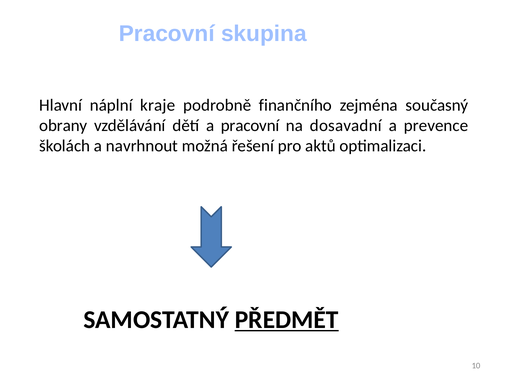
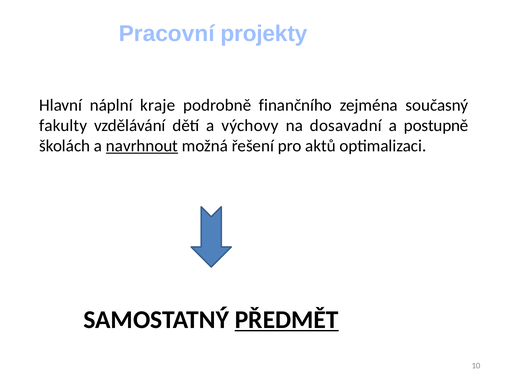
skupina: skupina -> projekty (264, 34)
obrany: obrany -> fakulty (63, 126)
a pracovní: pracovní -> výchovy (250, 126)
prevence: prevence -> postupně (436, 126)
navrhnout underline: none -> present (142, 146)
